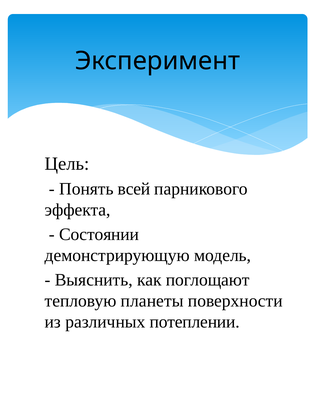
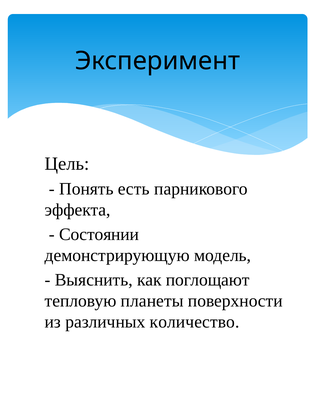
всей: всей -> есть (134, 189)
потеплении: потеплении -> количество (195, 322)
